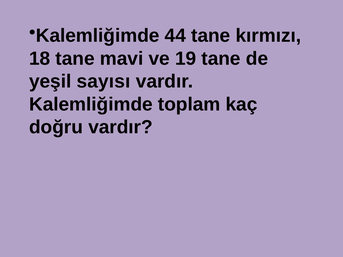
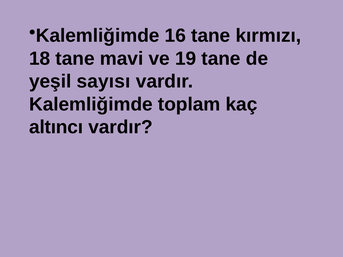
44: 44 -> 16 (175, 36)
doğru: doğru -> altıncı (56, 127)
